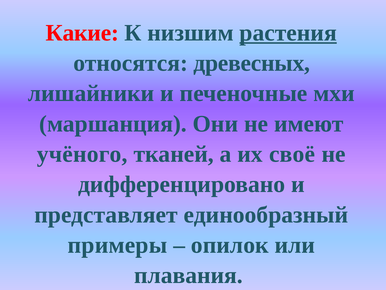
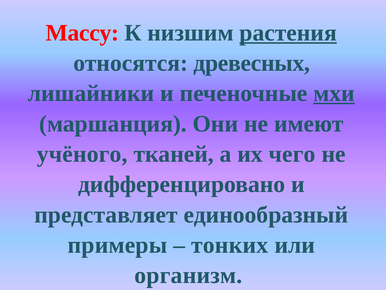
Какие: Какие -> Массу (82, 33)
мхи underline: none -> present (334, 93)
своё: своё -> чего (292, 154)
опилок: опилок -> тонких (230, 245)
плавания: плавания -> организм (188, 275)
